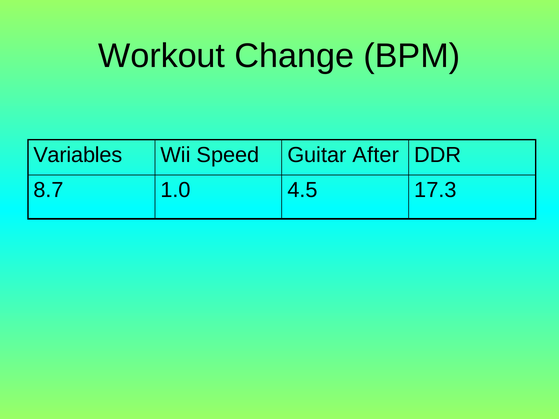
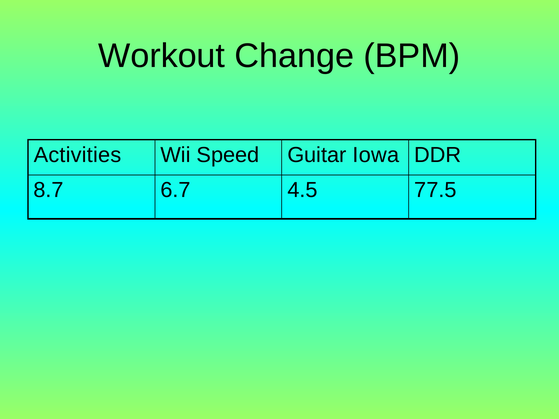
Variables: Variables -> Activities (78, 155)
After: After -> Iowa (376, 155)
1.0: 1.0 -> 6.7 (176, 190)
17.3: 17.3 -> 77.5 (435, 190)
